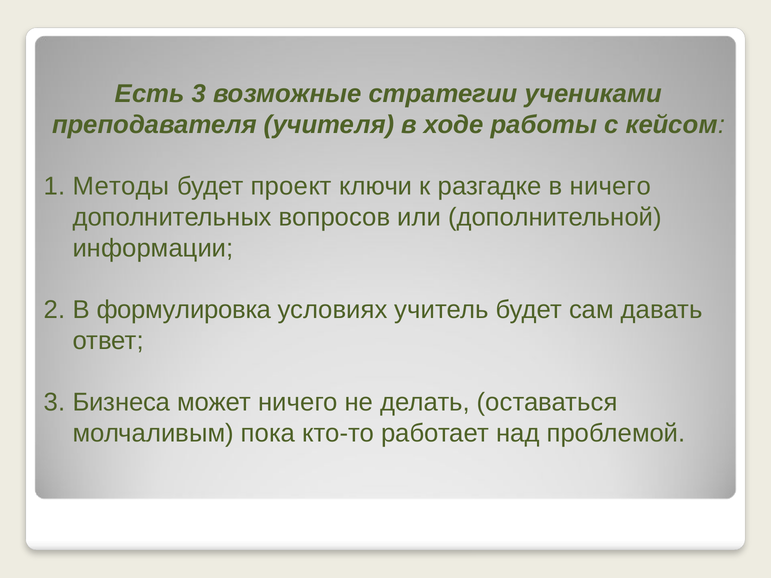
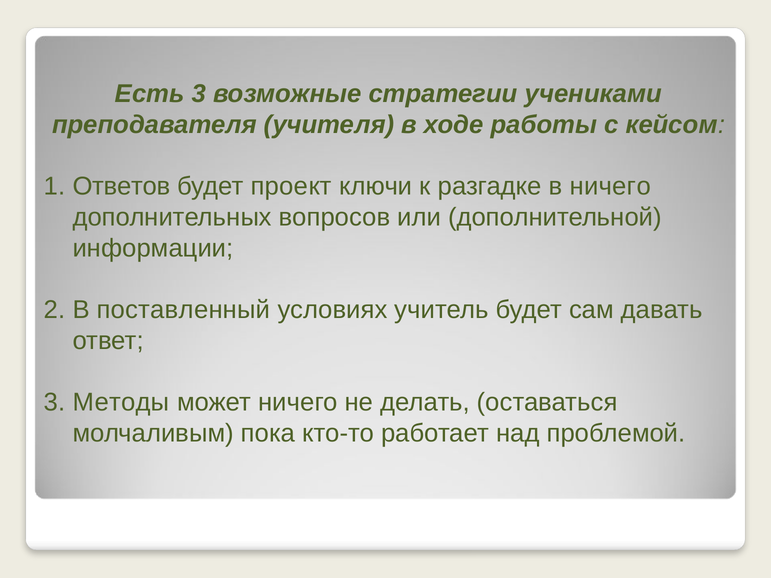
Методы: Методы -> Ответов (121, 187)
формулировка: формулировка -> поставленный (184, 310)
Бизнеса: Бизнеса -> Методы (121, 402)
